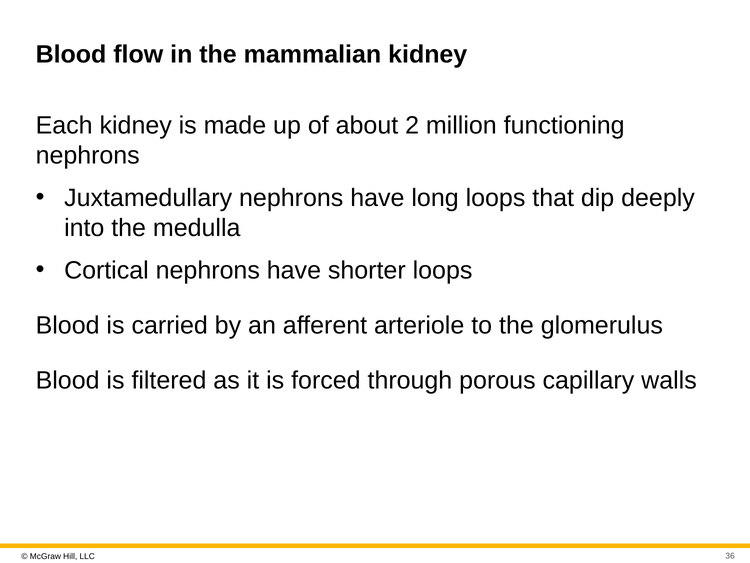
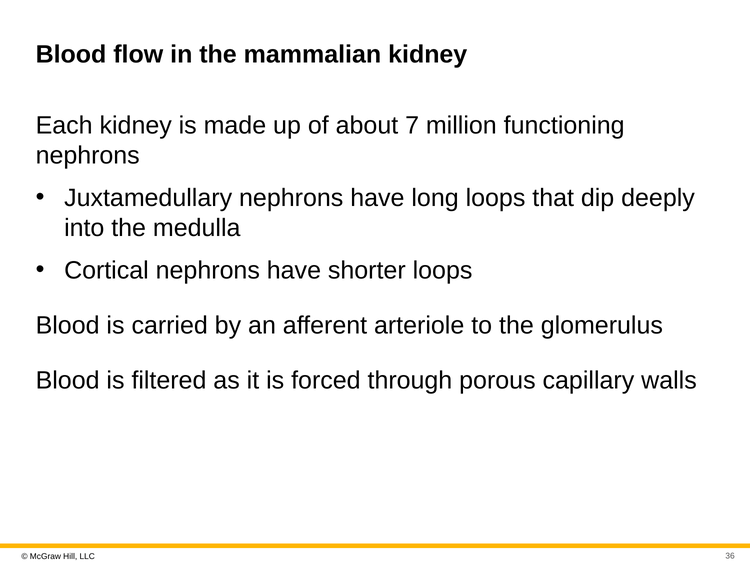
2: 2 -> 7 (412, 125)
